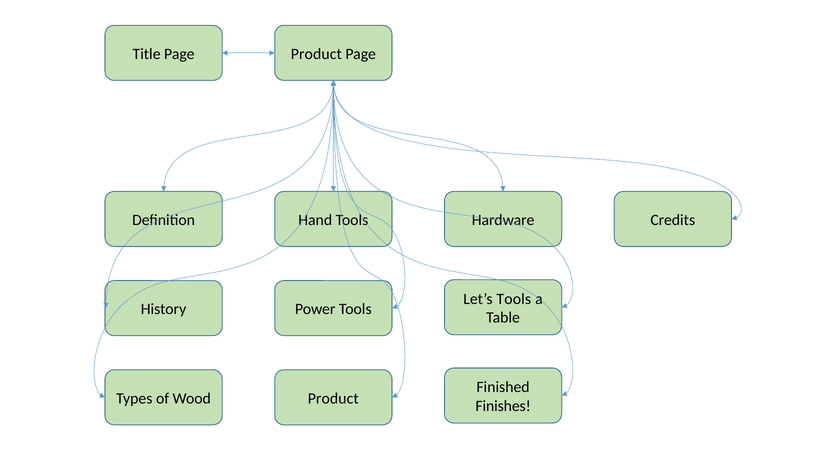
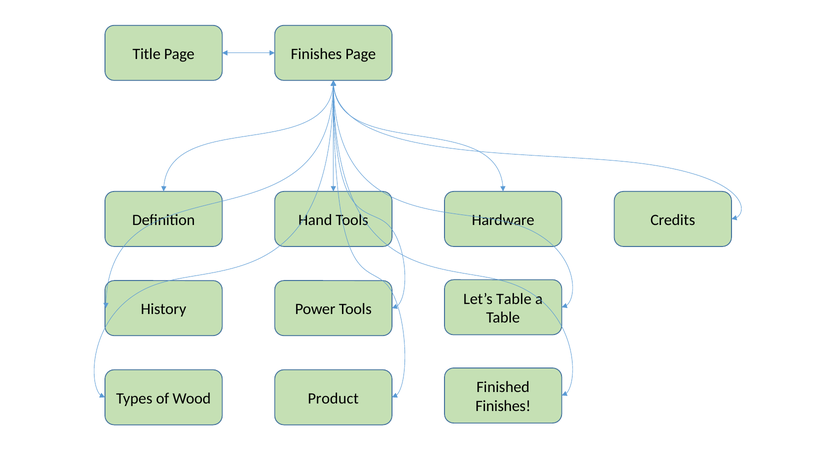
Page Product: Product -> Finishes (316, 54)
Let’s Tools: Tools -> Table (514, 299)
